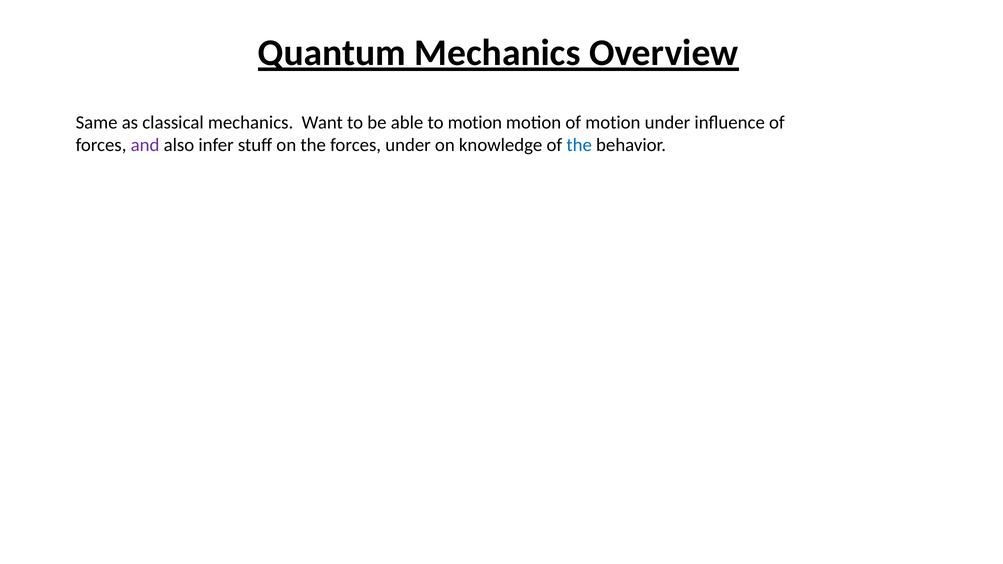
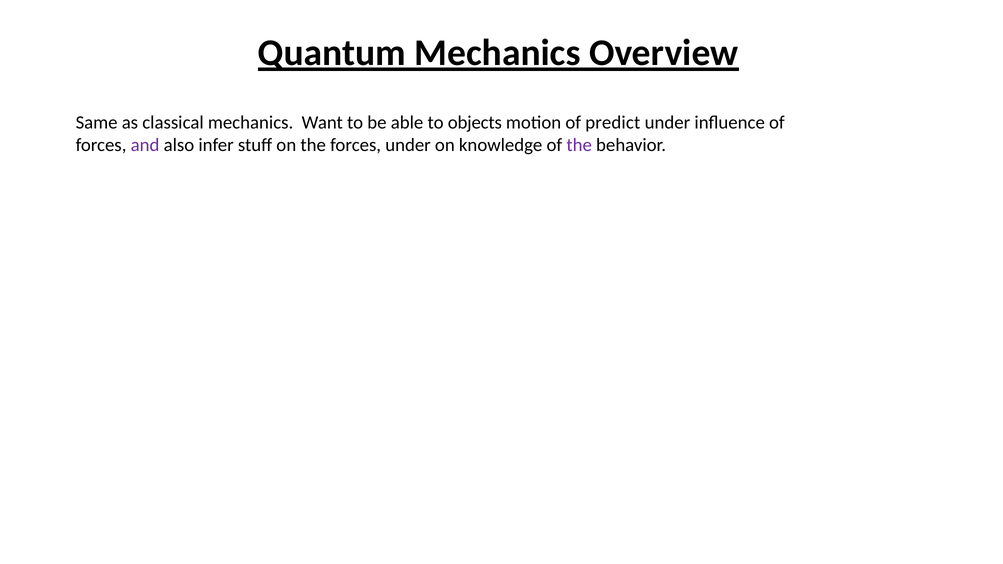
to motion: motion -> objects (475, 123)
of motion: motion -> predict (613, 123)
the colour: blue -> purple (579, 145)
